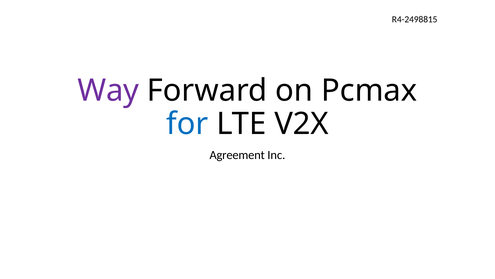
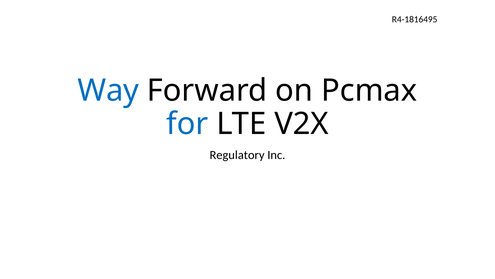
R4-2498815: R4-2498815 -> R4-1816495 (415, 19)
Way colour: purple -> blue (108, 90)
Agreement: Agreement -> Regulatory (237, 155)
